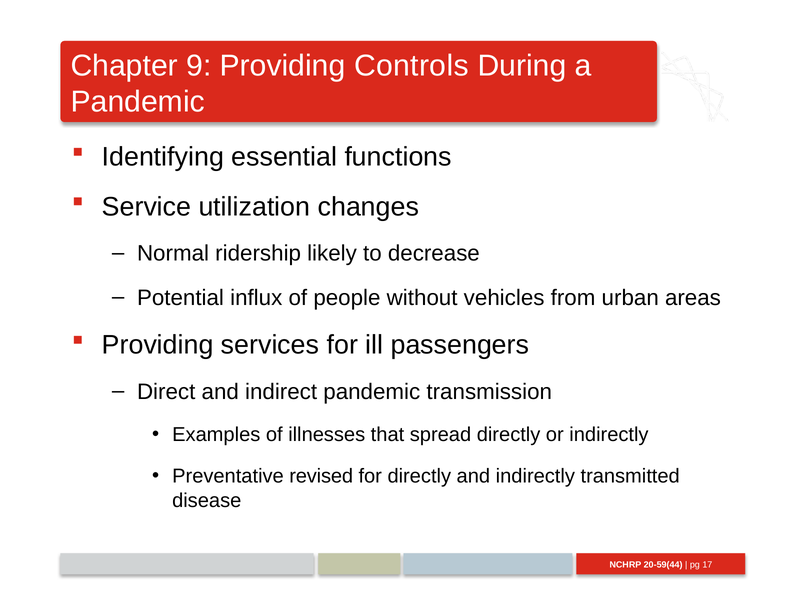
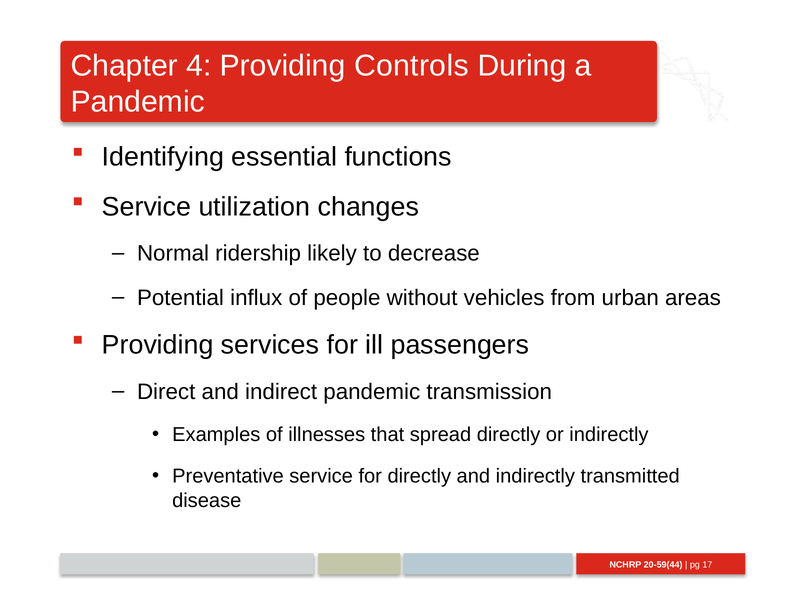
9: 9 -> 4 (199, 66)
Preventative revised: revised -> service (321, 476)
